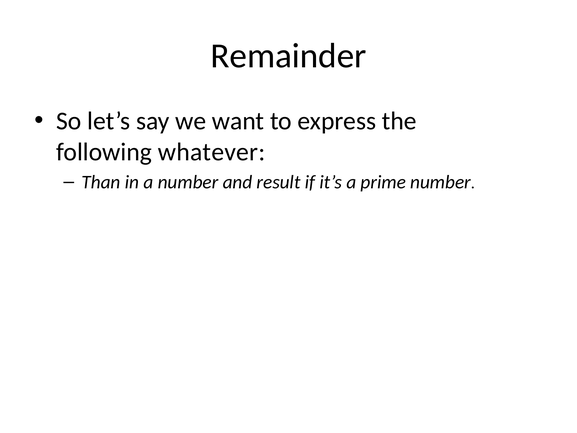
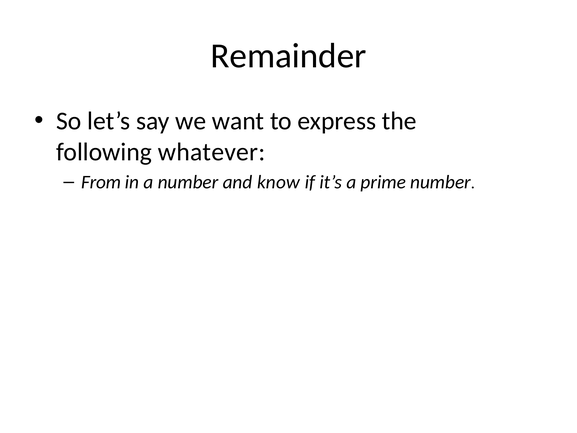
Than: Than -> From (101, 182)
result: result -> know (278, 182)
